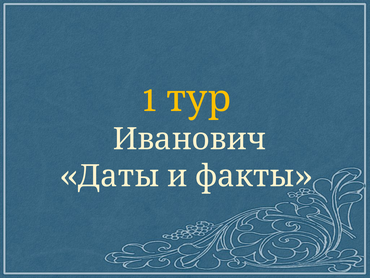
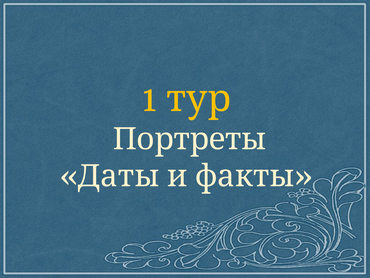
Иванович: Иванович -> Портреты (190, 139)
